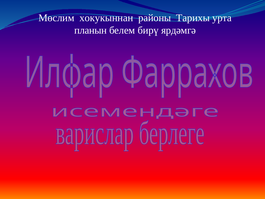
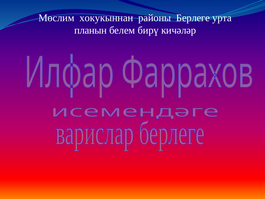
Тарихы: Тарихы -> Берлеге (193, 18)
ярдәмгә: ярдәмгә -> кичәләр (179, 30)
